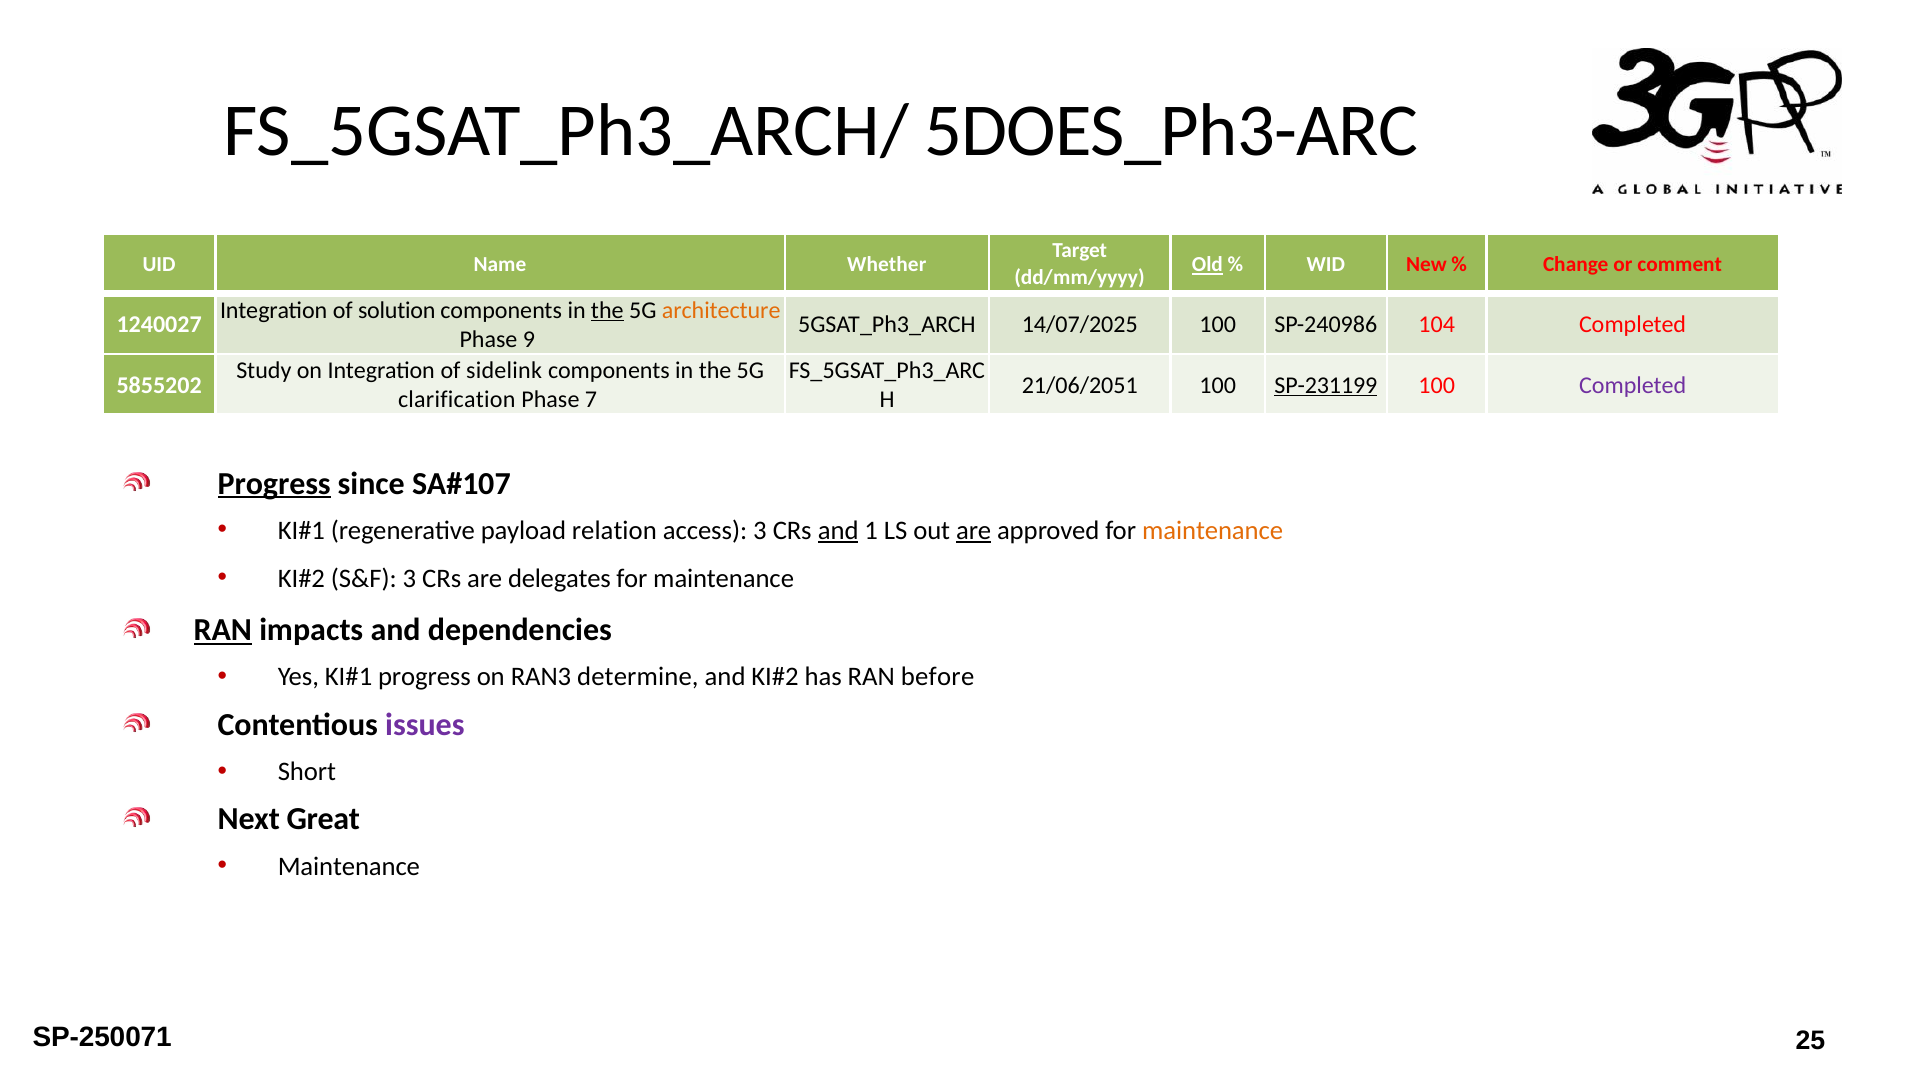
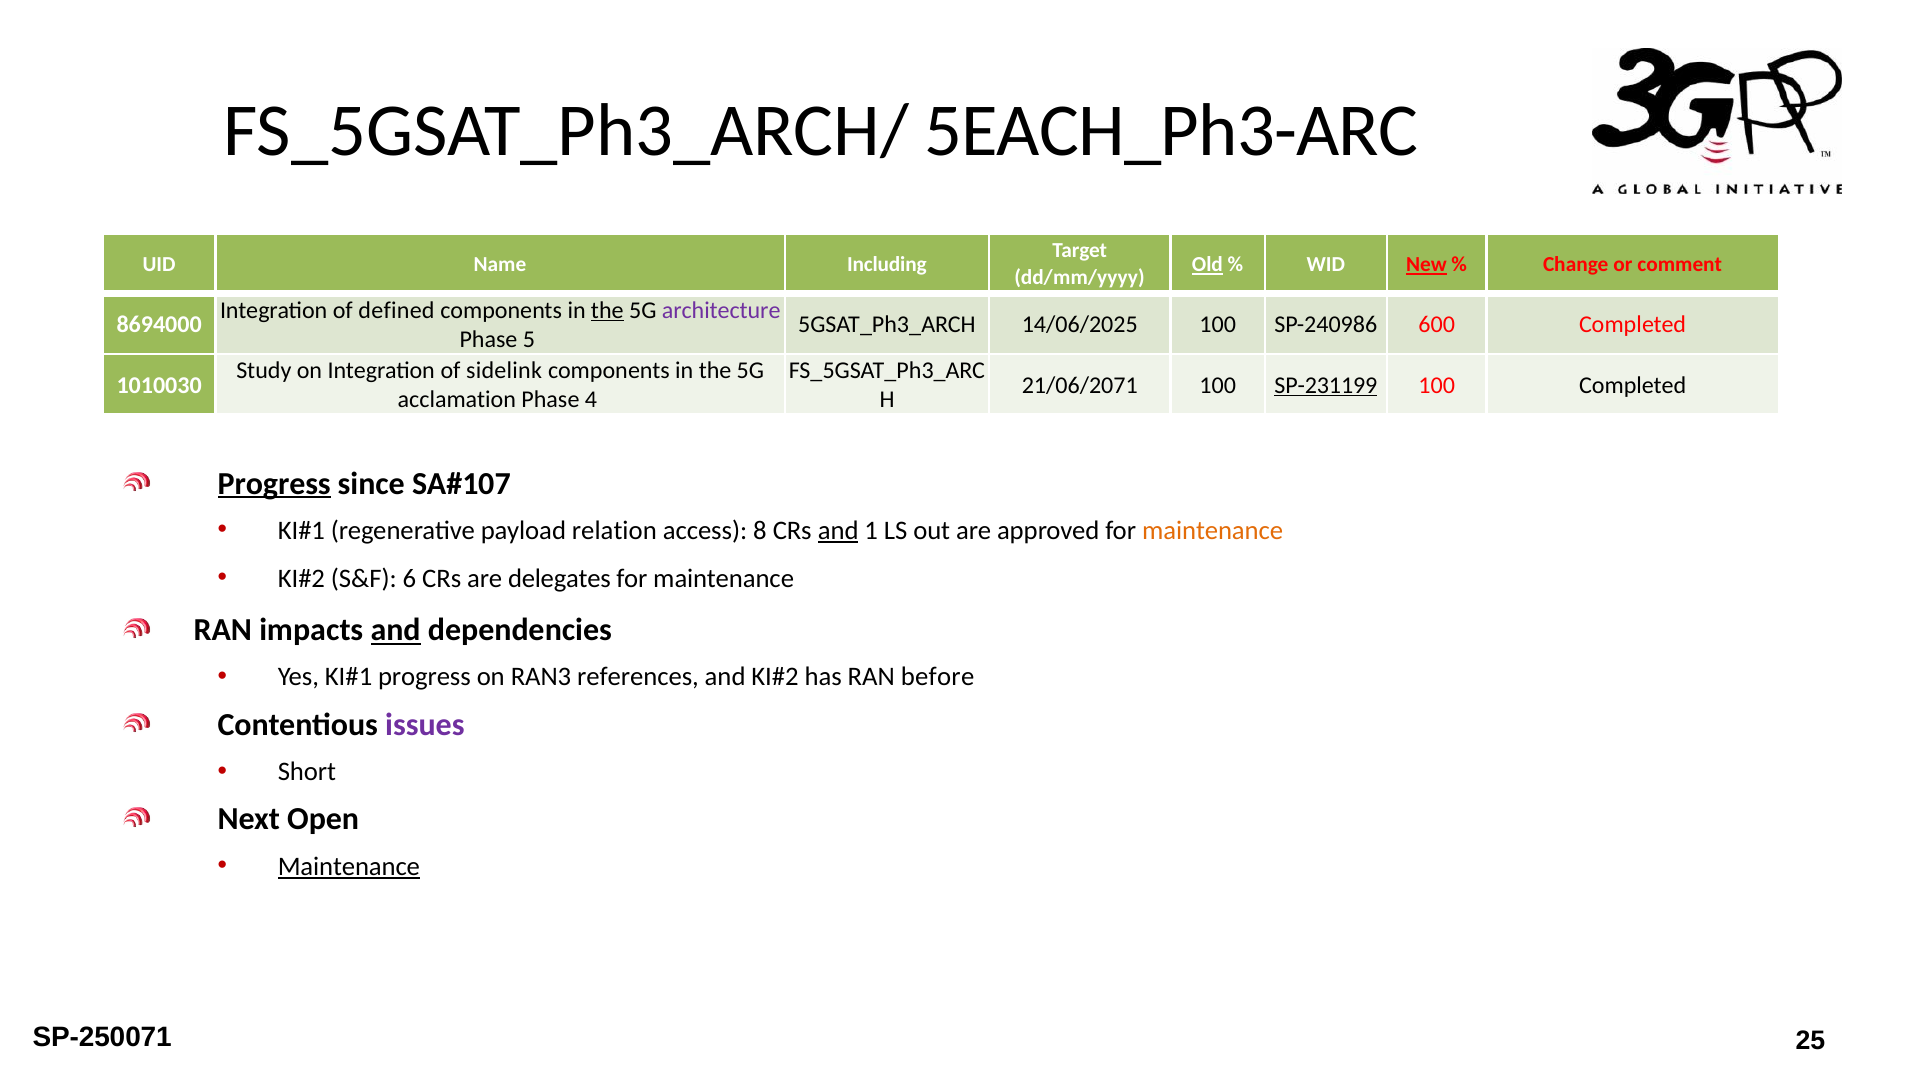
5DOES_Ph3-ARC: 5DOES_Ph3-ARC -> 5EACH_Ph3-ARC (1171, 131)
Whether: Whether -> Including (887, 265)
New underline: none -> present (1426, 265)
solution: solution -> defined (397, 310)
architecture colour: orange -> purple (721, 310)
1240027: 1240027 -> 8694000 (159, 325)
14/07/2025: 14/07/2025 -> 14/06/2025 (1080, 325)
104: 104 -> 600 (1437, 325)
9: 9 -> 5 (529, 339)
5855202: 5855202 -> 1010030 (159, 385)
21/06/2051: 21/06/2051 -> 21/06/2071 (1080, 385)
Completed colour: purple -> black (1633, 385)
clarification: clarification -> acclamation (457, 400)
7: 7 -> 4 (591, 400)
access 3: 3 -> 8 (760, 531)
are underline: present -> none (974, 531)
S&F 3: 3 -> 6 (409, 579)
RAN underline: present -> none (223, 630)
and underline: none -> present (396, 630)
determine: determine -> references (638, 677)
Great: Great -> Open (323, 820)
Maintenance underline: none -> present (349, 866)
